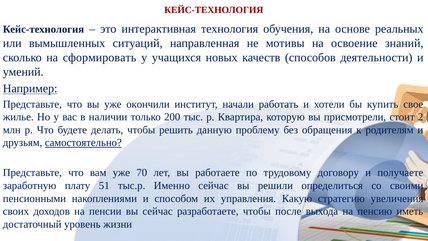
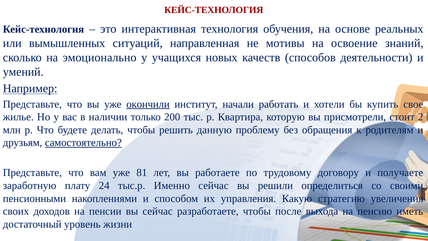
сформировать: сформировать -> эмоционально (100, 58)
окончили underline: none -> present (148, 104)
70: 70 -> 81 (142, 173)
51: 51 -> 24 (104, 185)
